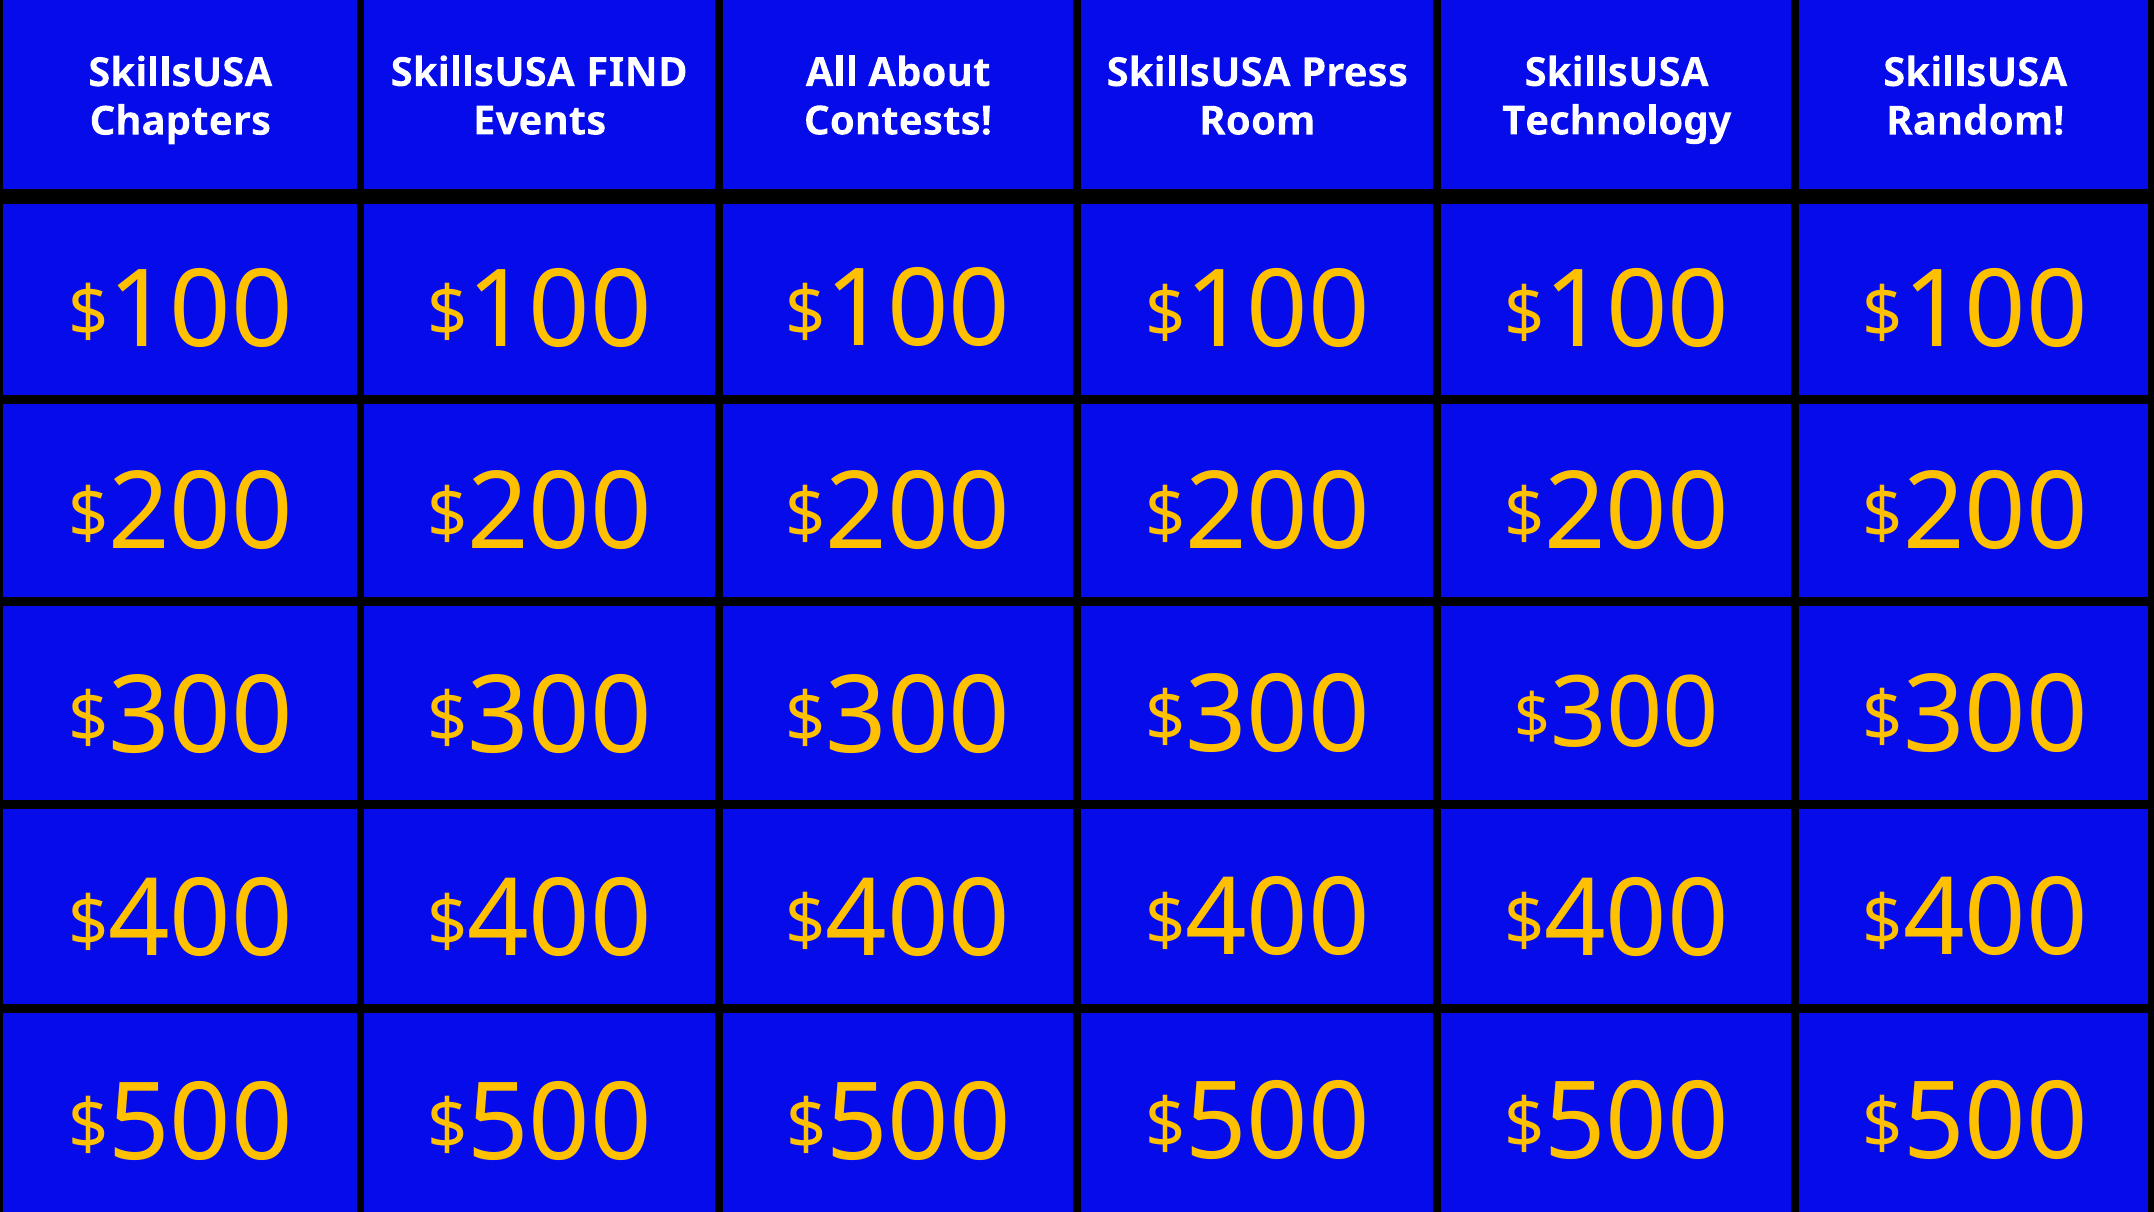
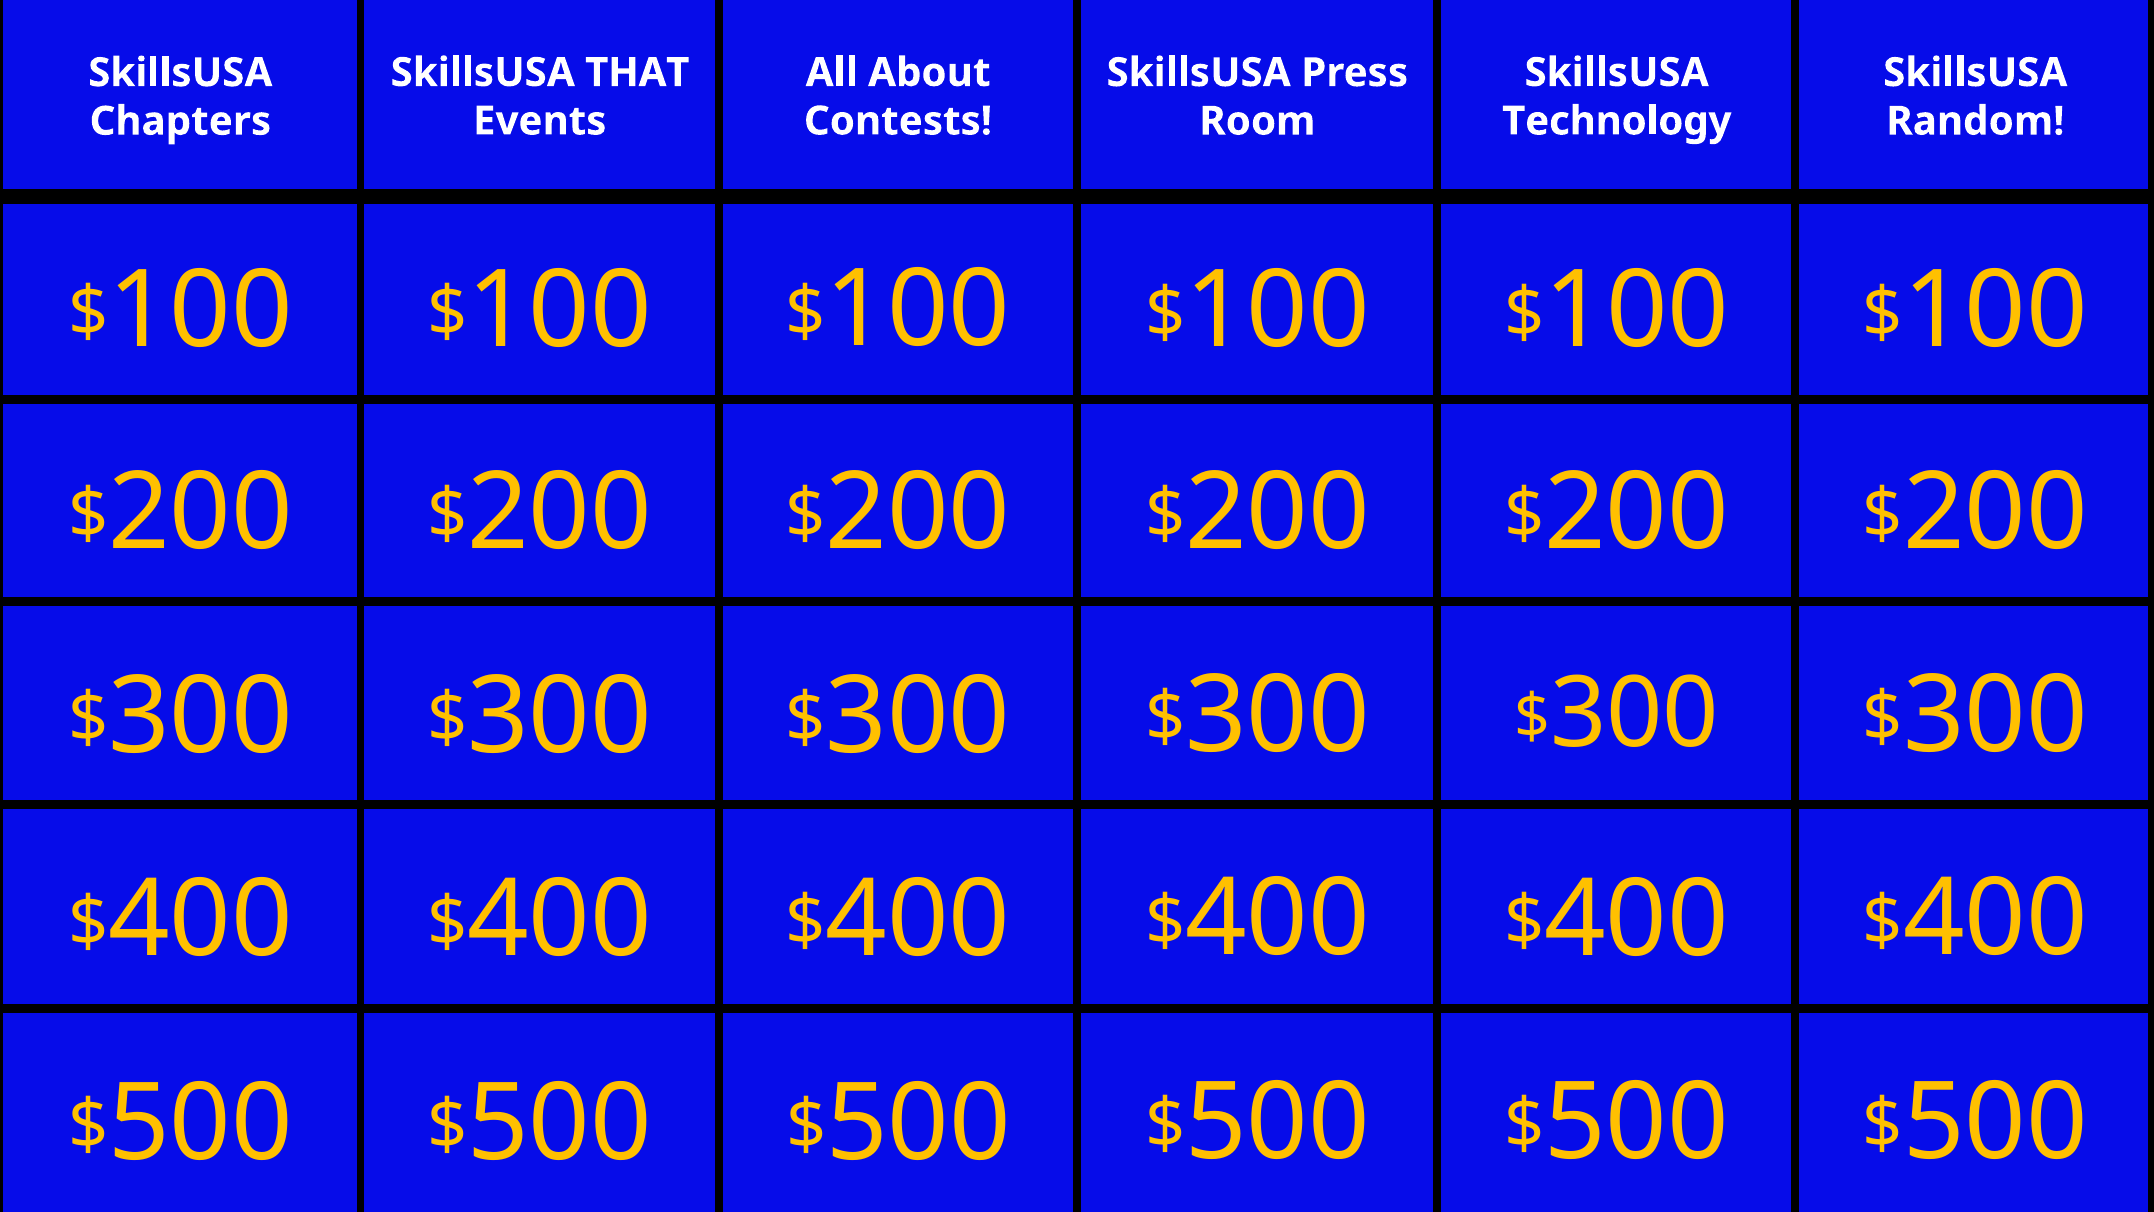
FIND: FIND -> THAT (637, 73)
